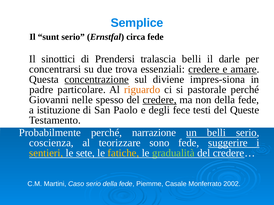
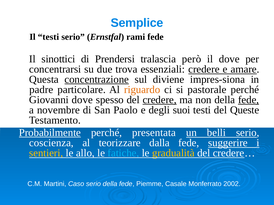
Il sunt: sunt -> testi (48, 37)
circa: circa -> rami (136, 37)
tralascia belli: belli -> però (192, 59)
il darle: darle -> dove (229, 59)
Giovanni nelle: nelle -> dove (82, 100)
fede underline: none -> present (249, 100)
istituzione: istituzione -> novembre (58, 110)
fece: fece -> suoi (182, 110)
Probabilmente underline: none -> present (50, 133)
narrazione: narrazione -> presentata (154, 133)
sono: sono -> dalla (160, 143)
sete: sete -> allo (85, 153)
fatiche colour: yellow -> light blue (123, 153)
gradualità colour: light green -> yellow (173, 153)
